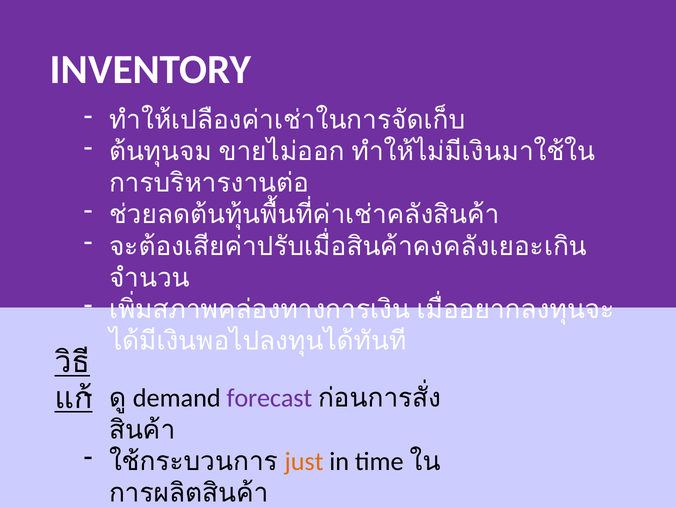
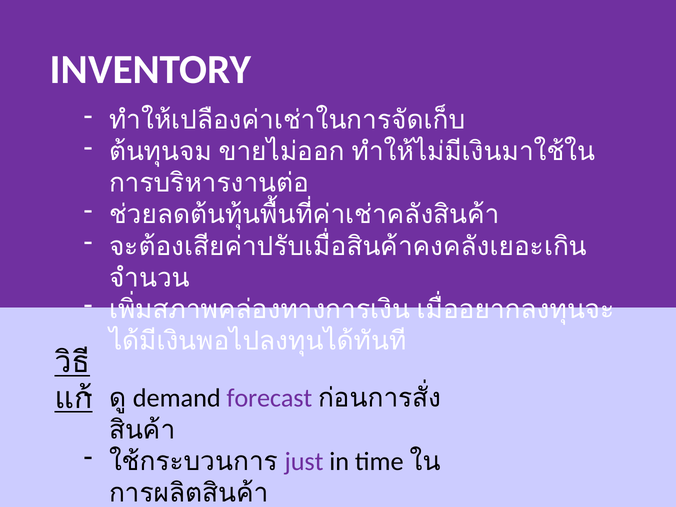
just colour: orange -> purple (304, 461)
